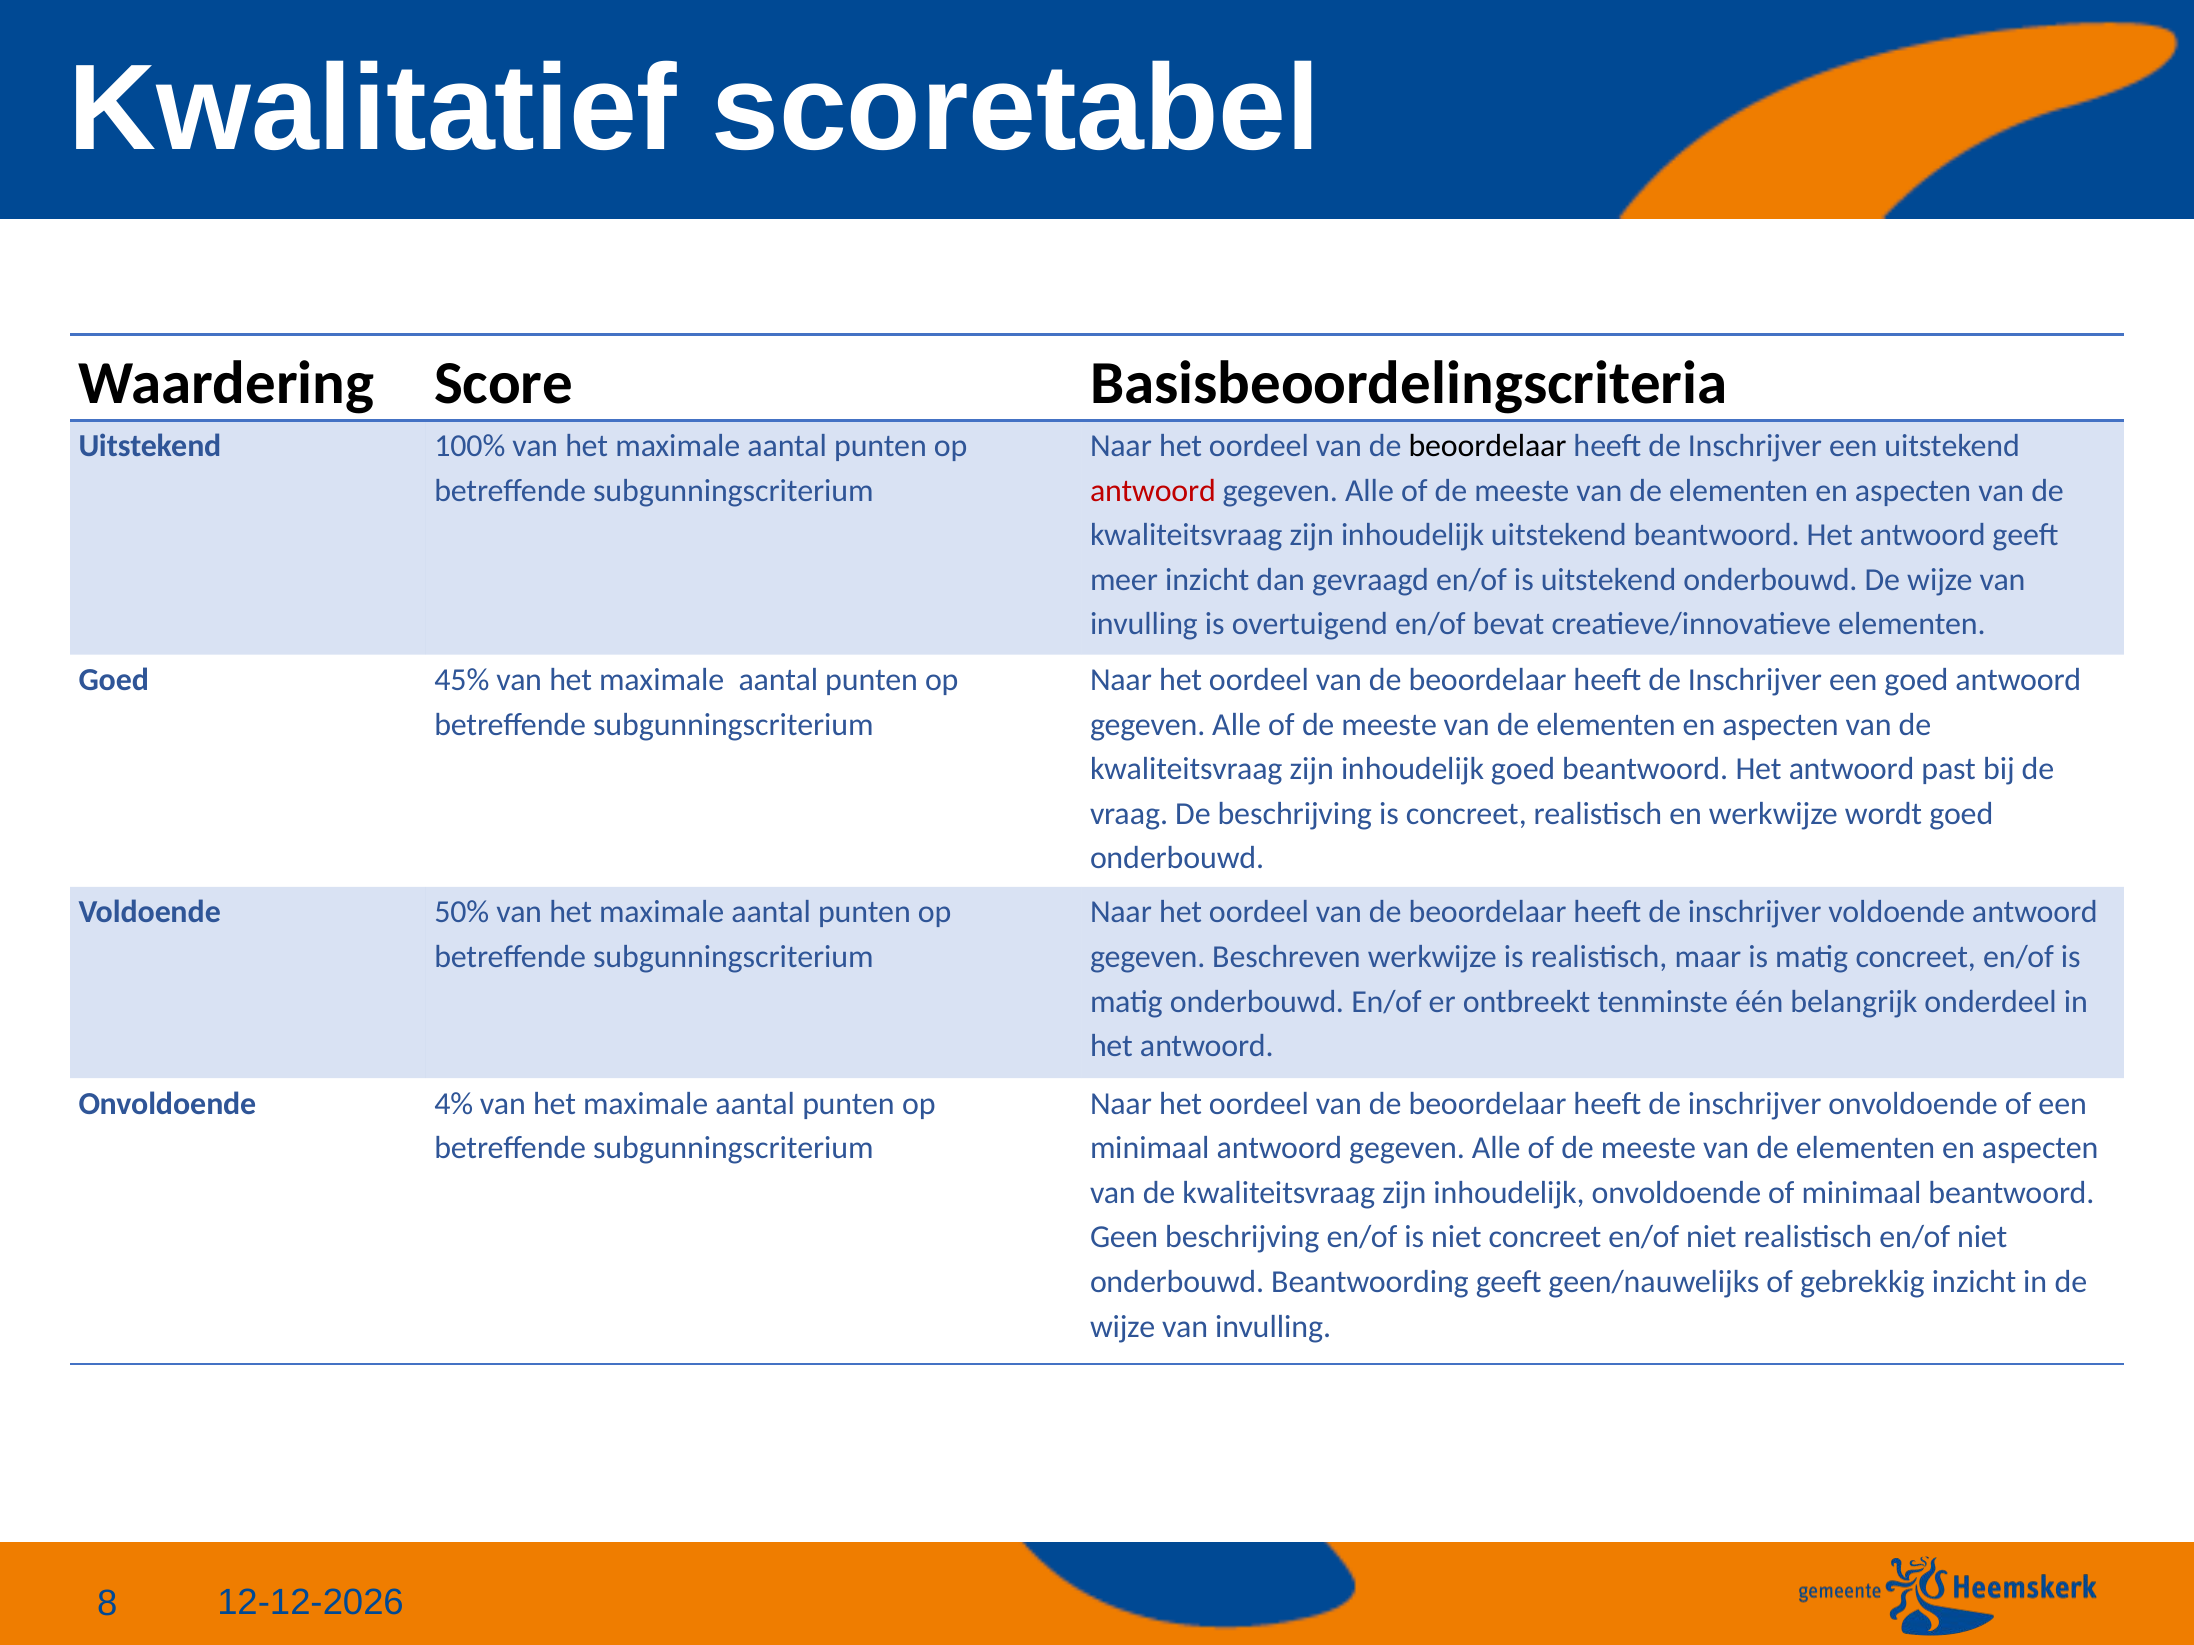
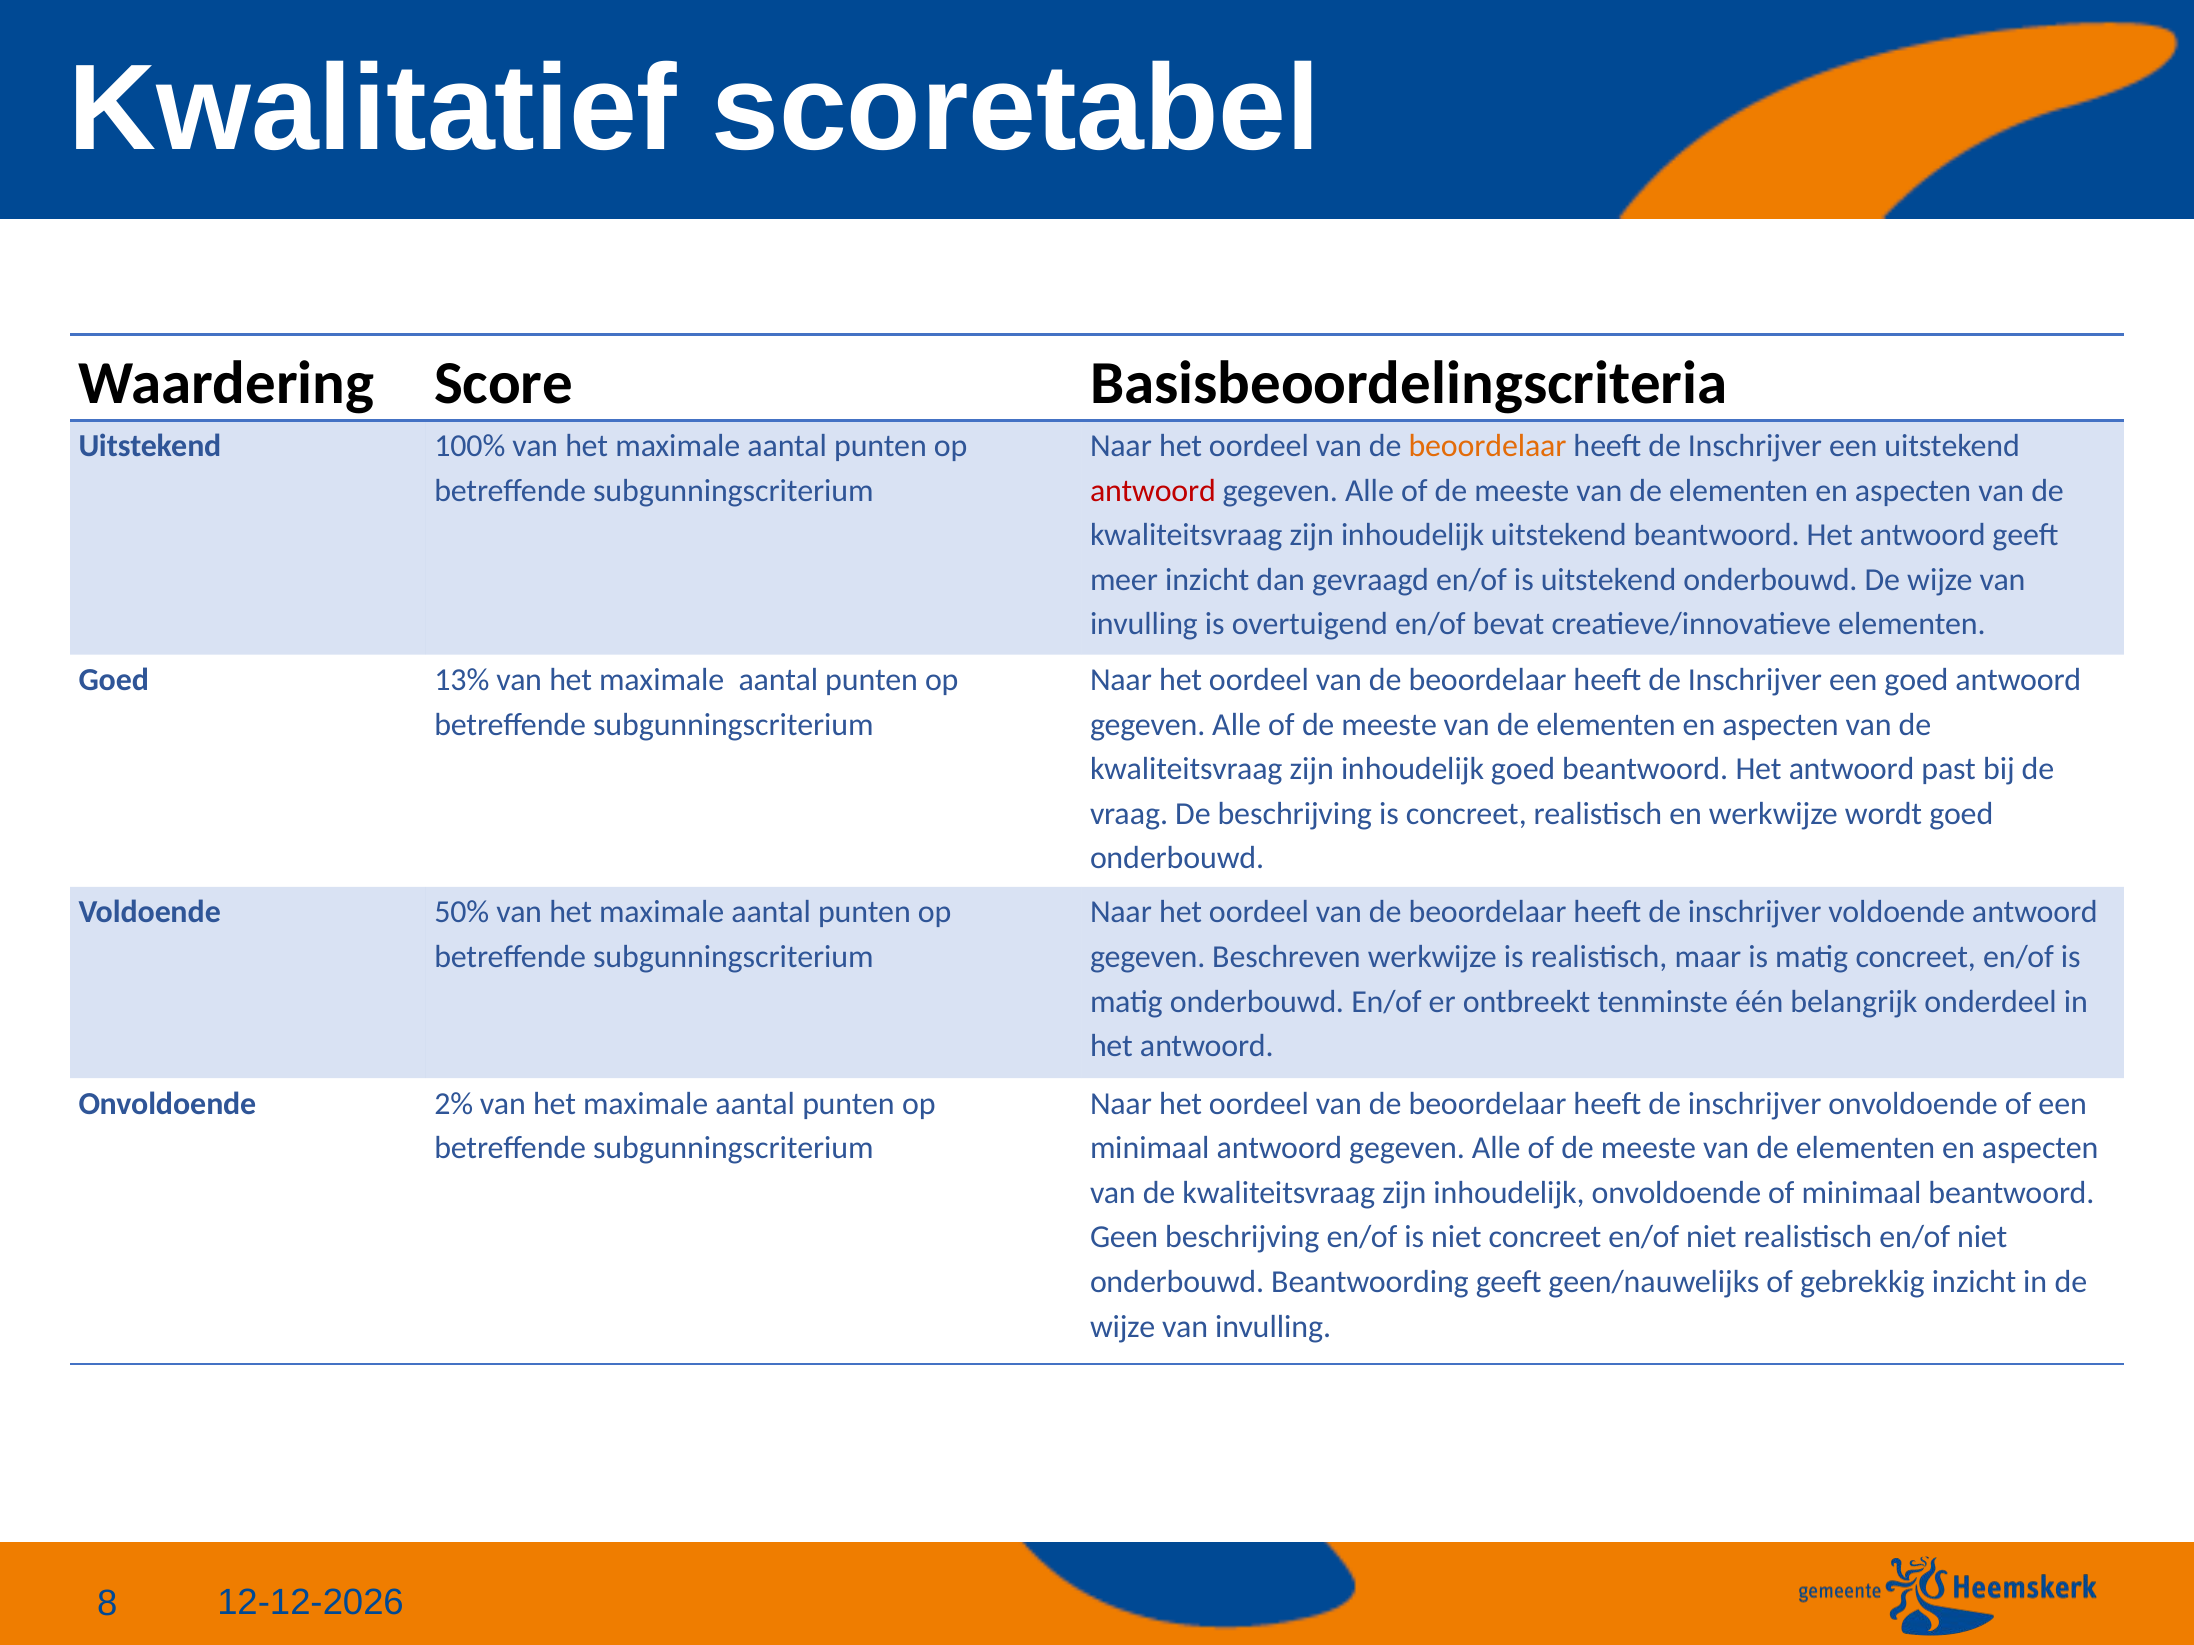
beoordelaar colour: black -> orange (1488, 446)
45%: 45% -> 13% (462, 680)
4%: 4% -> 2% (454, 1104)
